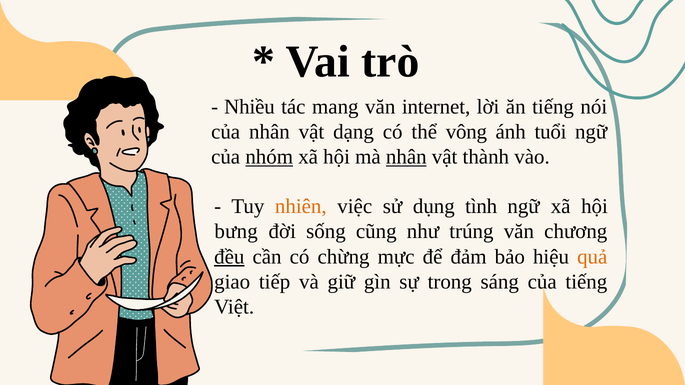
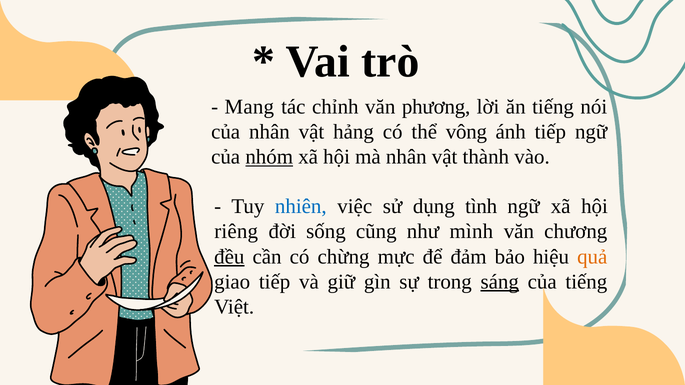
Nhiều: Nhiều -> Mang (249, 107)
mang: mang -> chỉnh (335, 107)
internet: internet -> phương (436, 107)
dạng: dạng -> hảng (354, 132)
ánh tuổi: tuổi -> tiếp (550, 132)
nhân underline: present -> none (406, 157)
nhiên colour: orange -> blue (301, 207)
bưng: bưng -> riêng (236, 232)
trúng: trúng -> mình (471, 232)
sáng underline: none -> present (500, 282)
